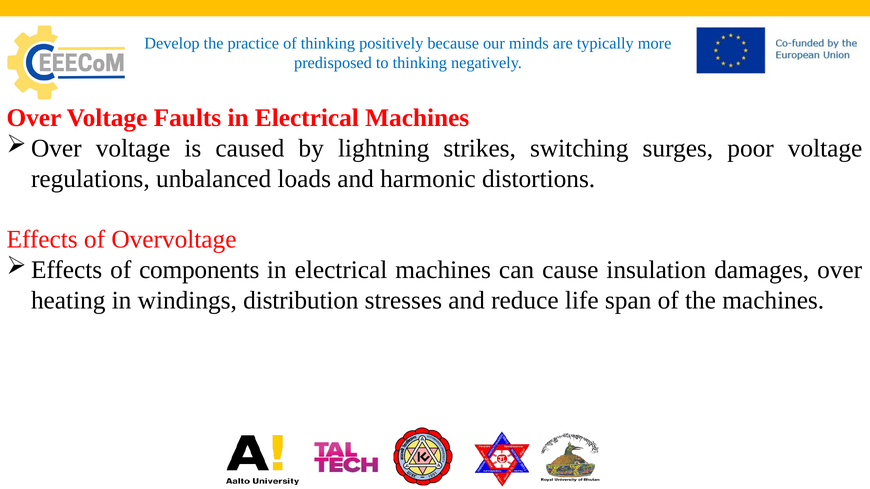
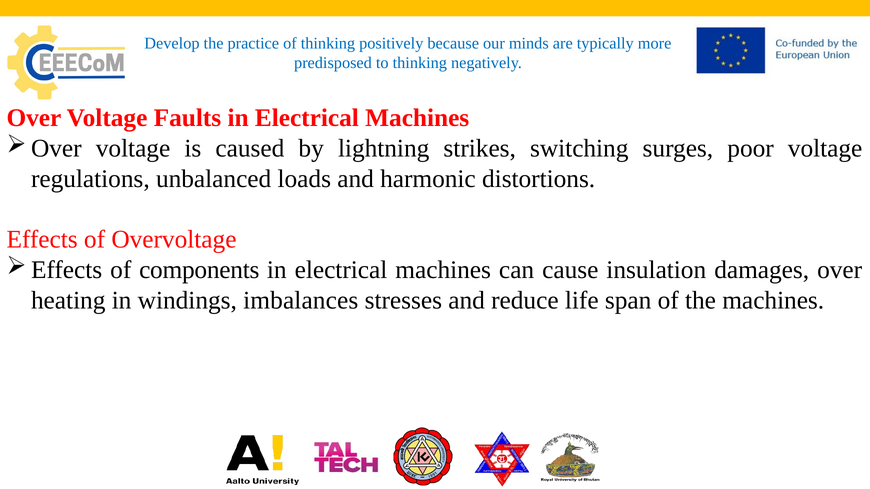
distribution: distribution -> imbalances (301, 300)
